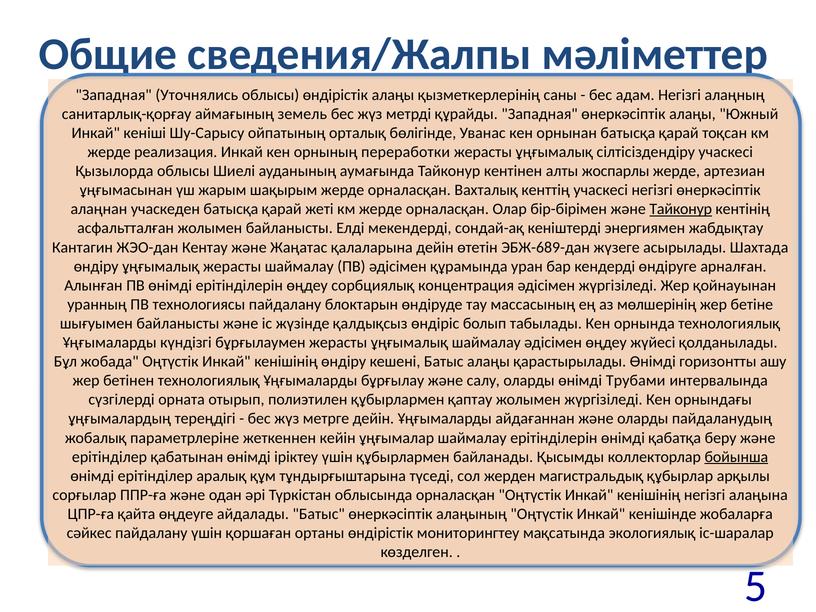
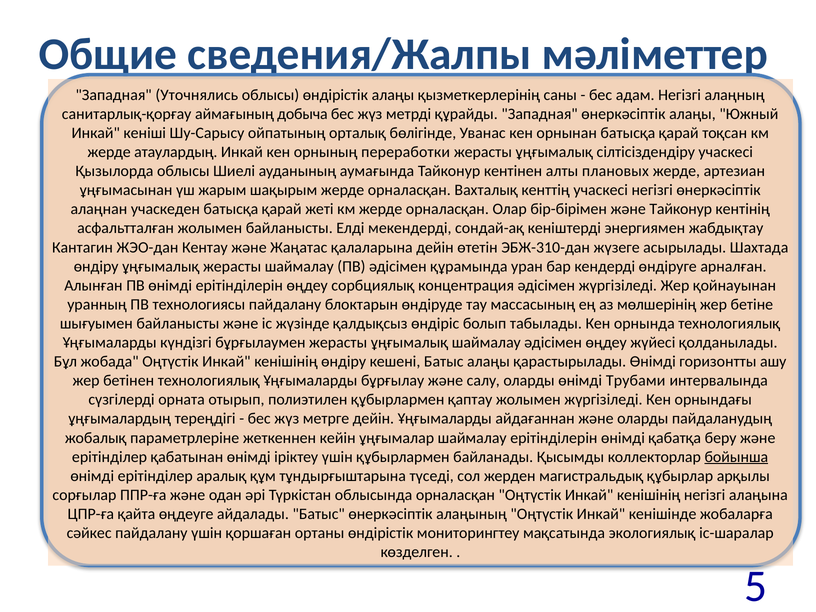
земель: земель -> добыча (302, 114)
реализация: реализация -> атаулардың (176, 152)
жоспарлы: жоспарлы -> плановых (615, 171)
Тайконур underline: present -> none (681, 209)
ЭБЖ-689-дан: ЭБЖ-689-дан -> ЭБЖ-310-дан (546, 247)
